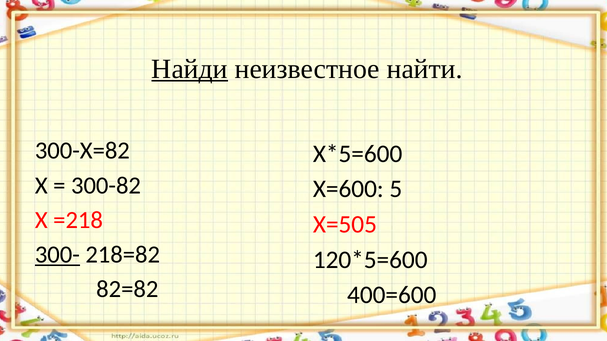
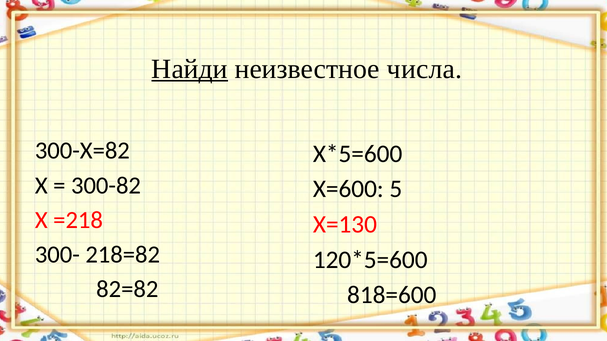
найти: найти -> числа (425, 69)
Х=505: Х=505 -> Х=130 (345, 225)
300- underline: present -> none (57, 255)
400=600: 400=600 -> 818=600 (392, 295)
